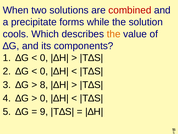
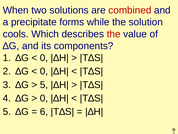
the colour: orange -> red (114, 34)
8: 8 -> 5 (44, 84)
9: 9 -> 6 (44, 111)
